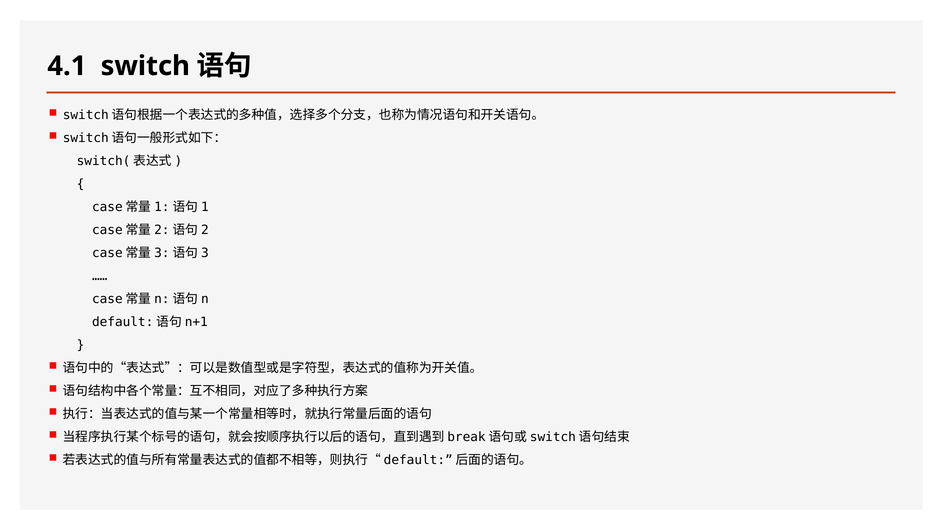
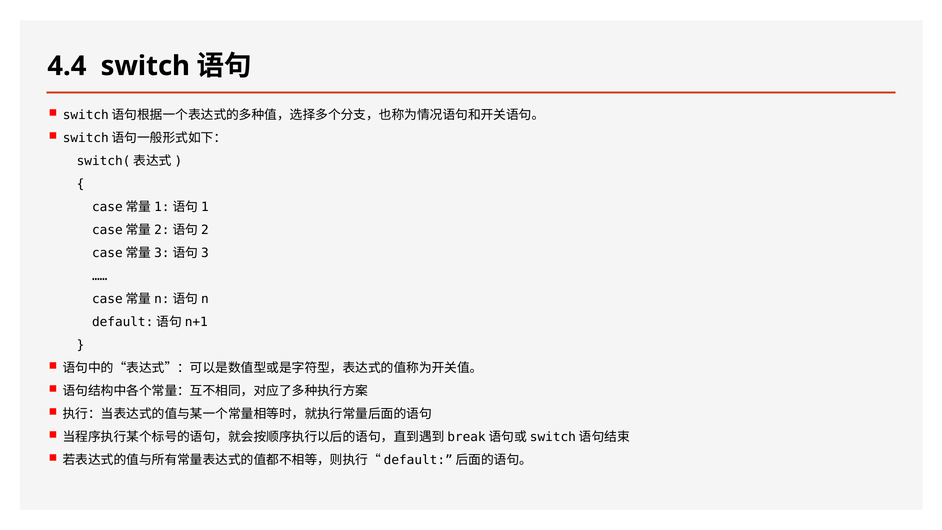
4.1: 4.1 -> 4.4 (67, 66)
